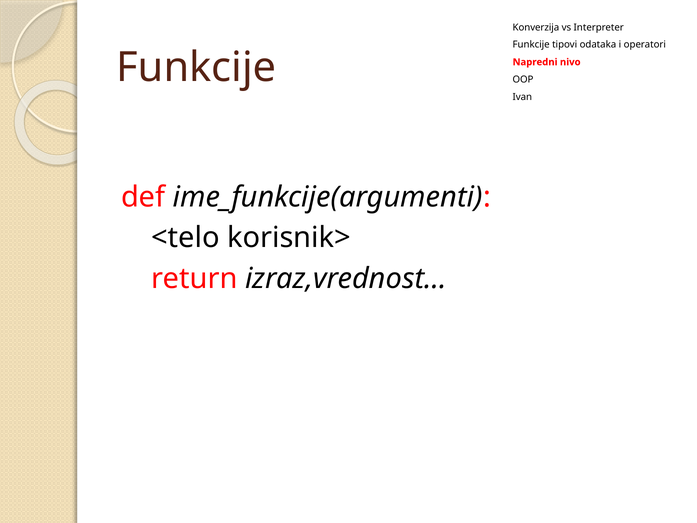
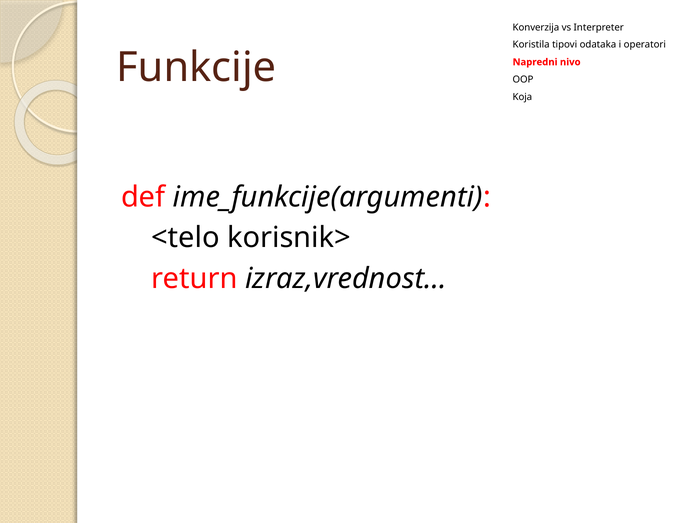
Funkcije: Funkcije -> Koristila (531, 45)
Ivan: Ivan -> Koja (522, 97)
